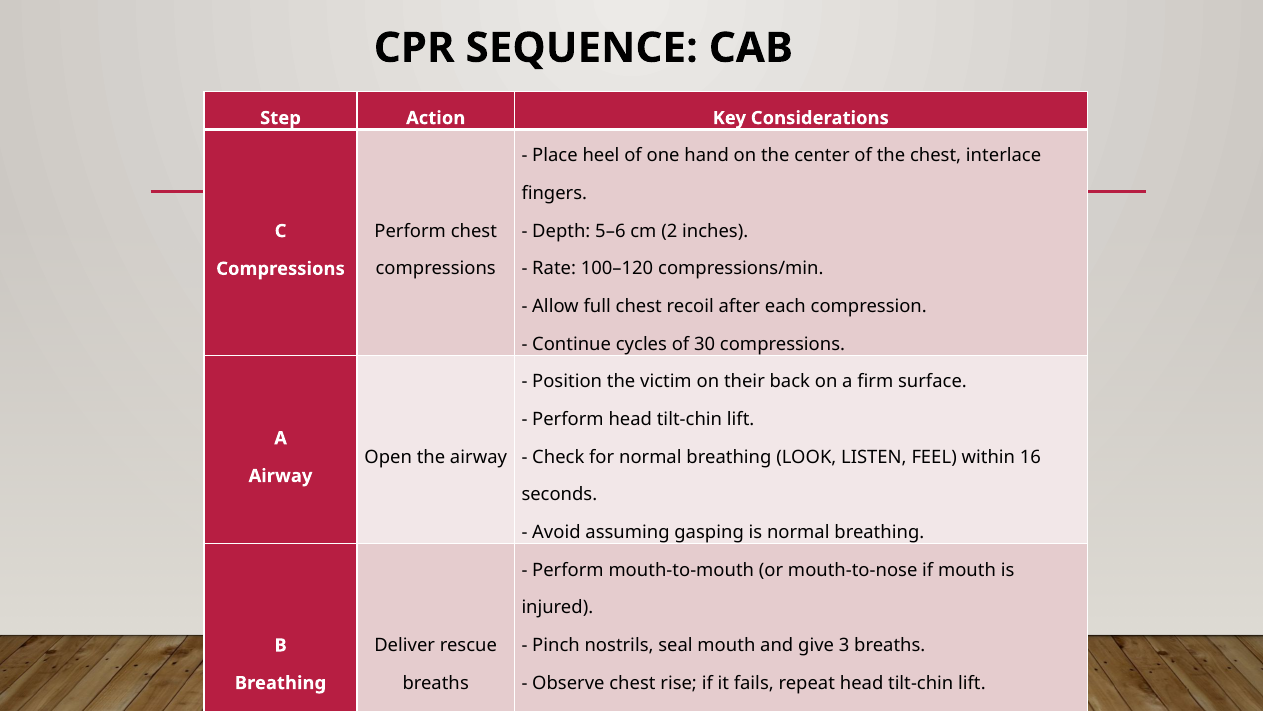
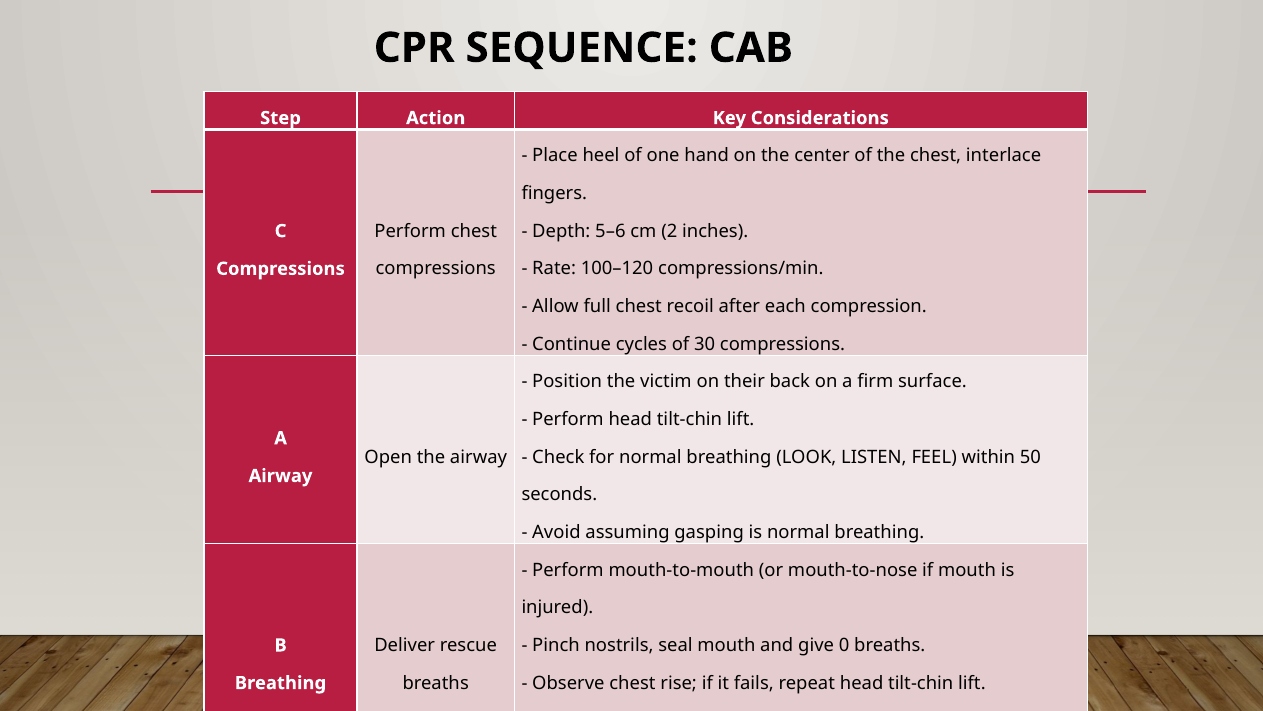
16: 16 -> 50 (1030, 457)
3: 3 -> 0 (844, 645)
